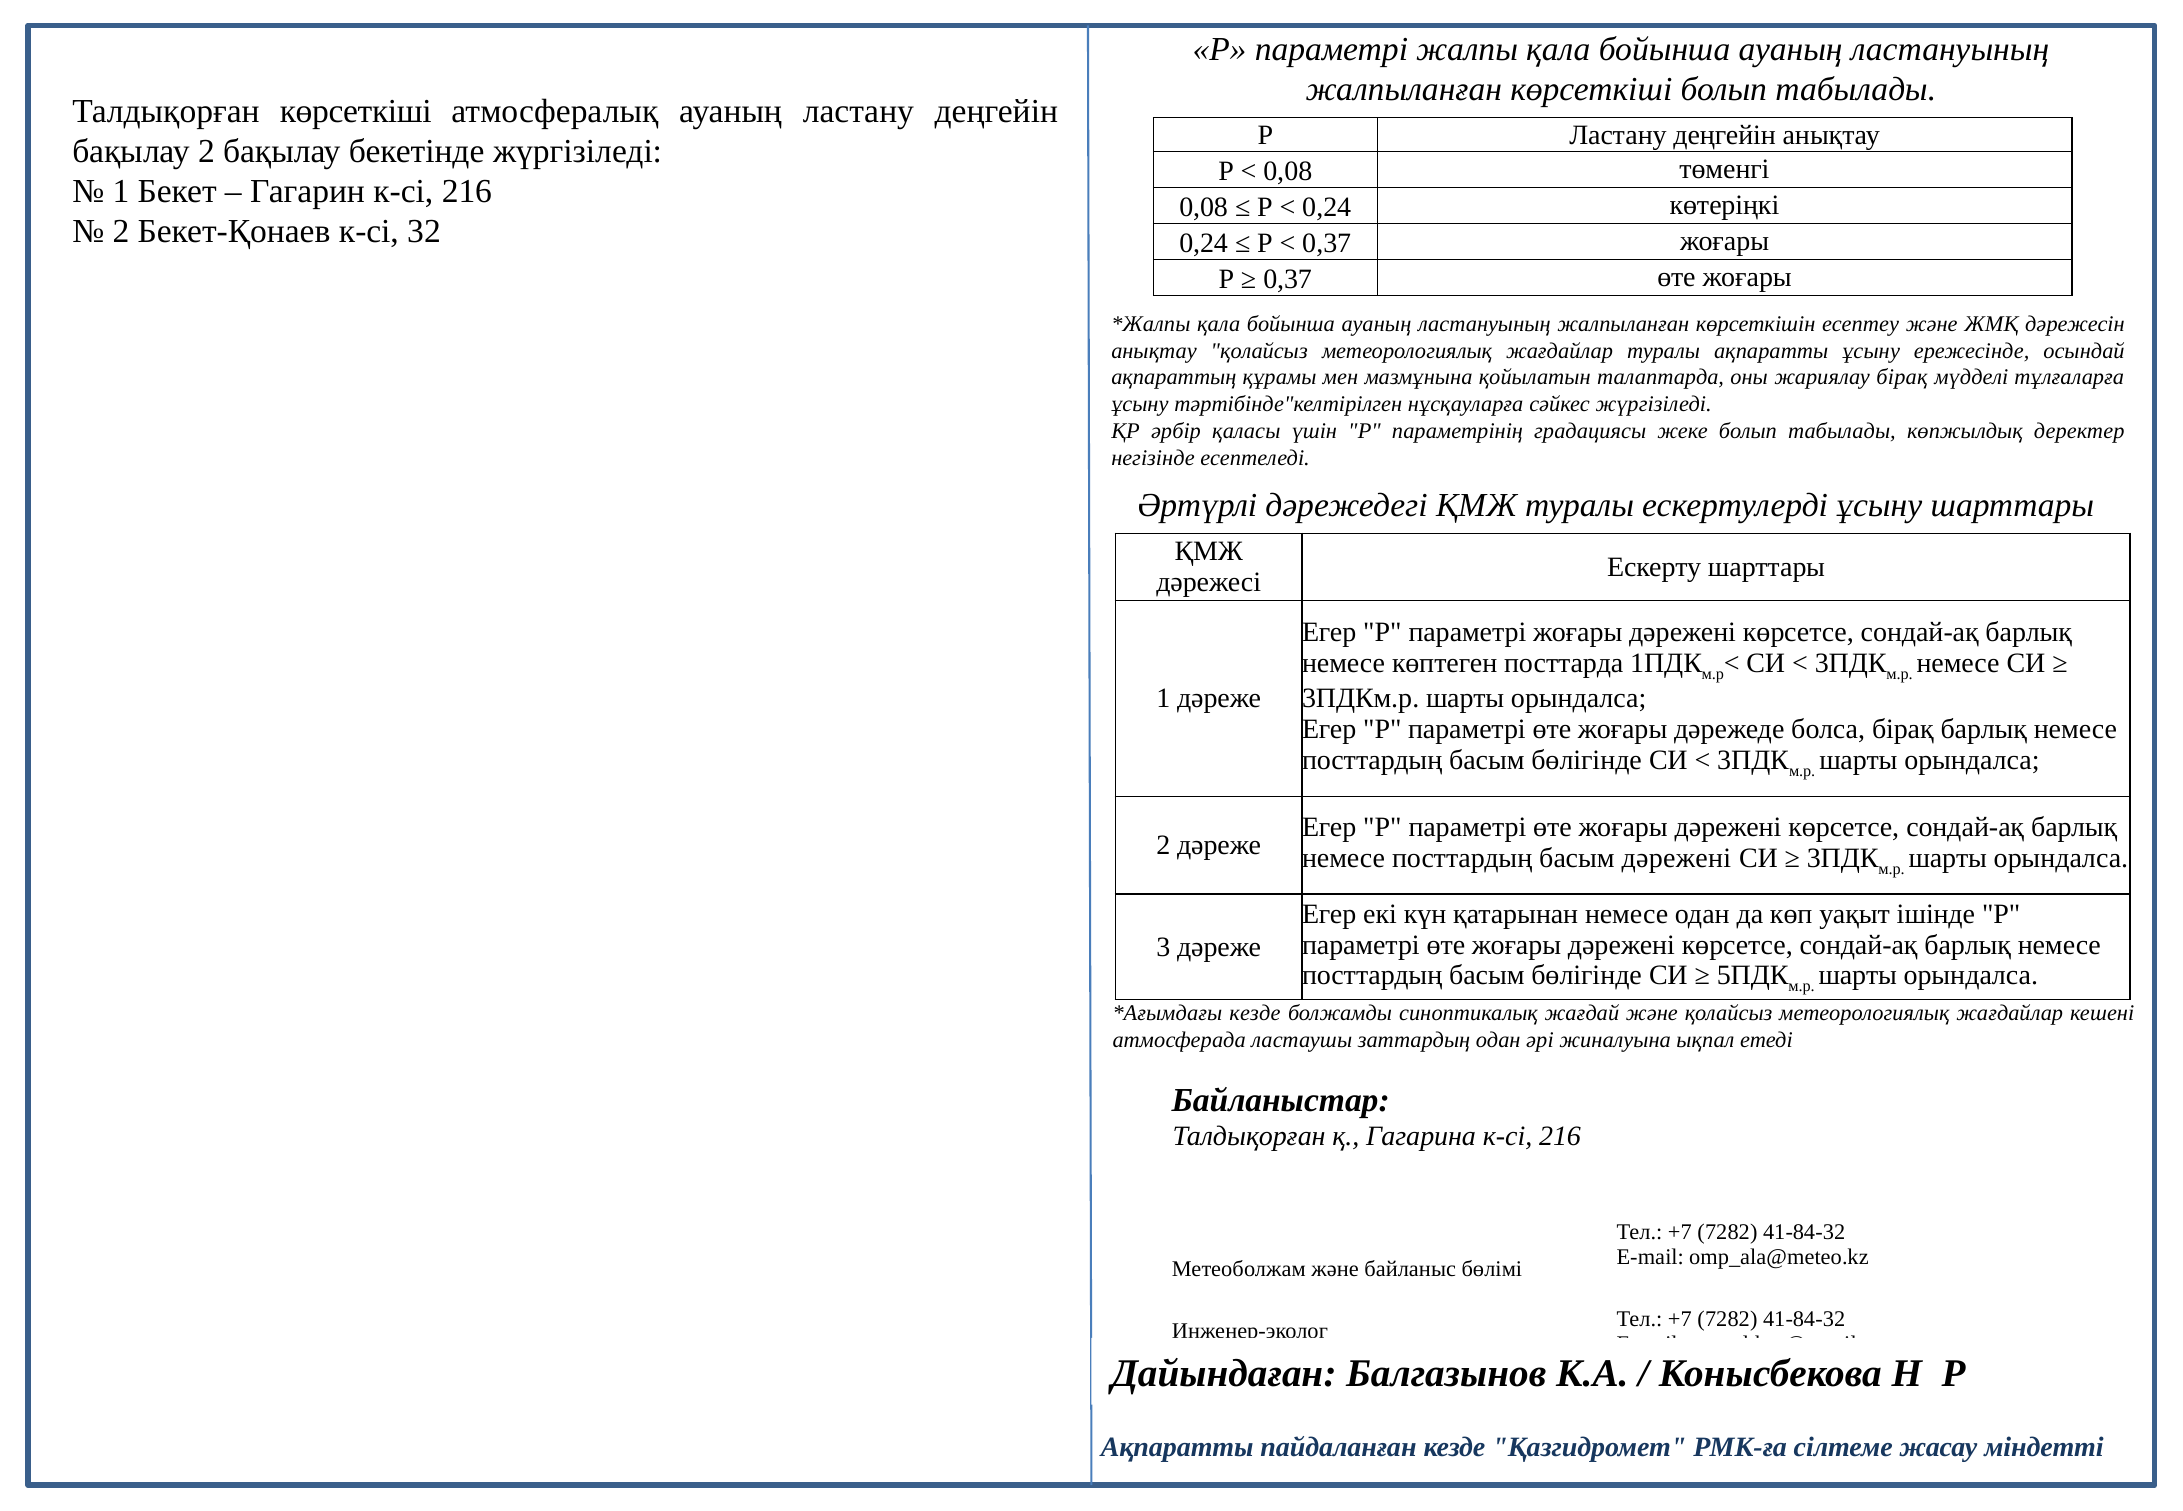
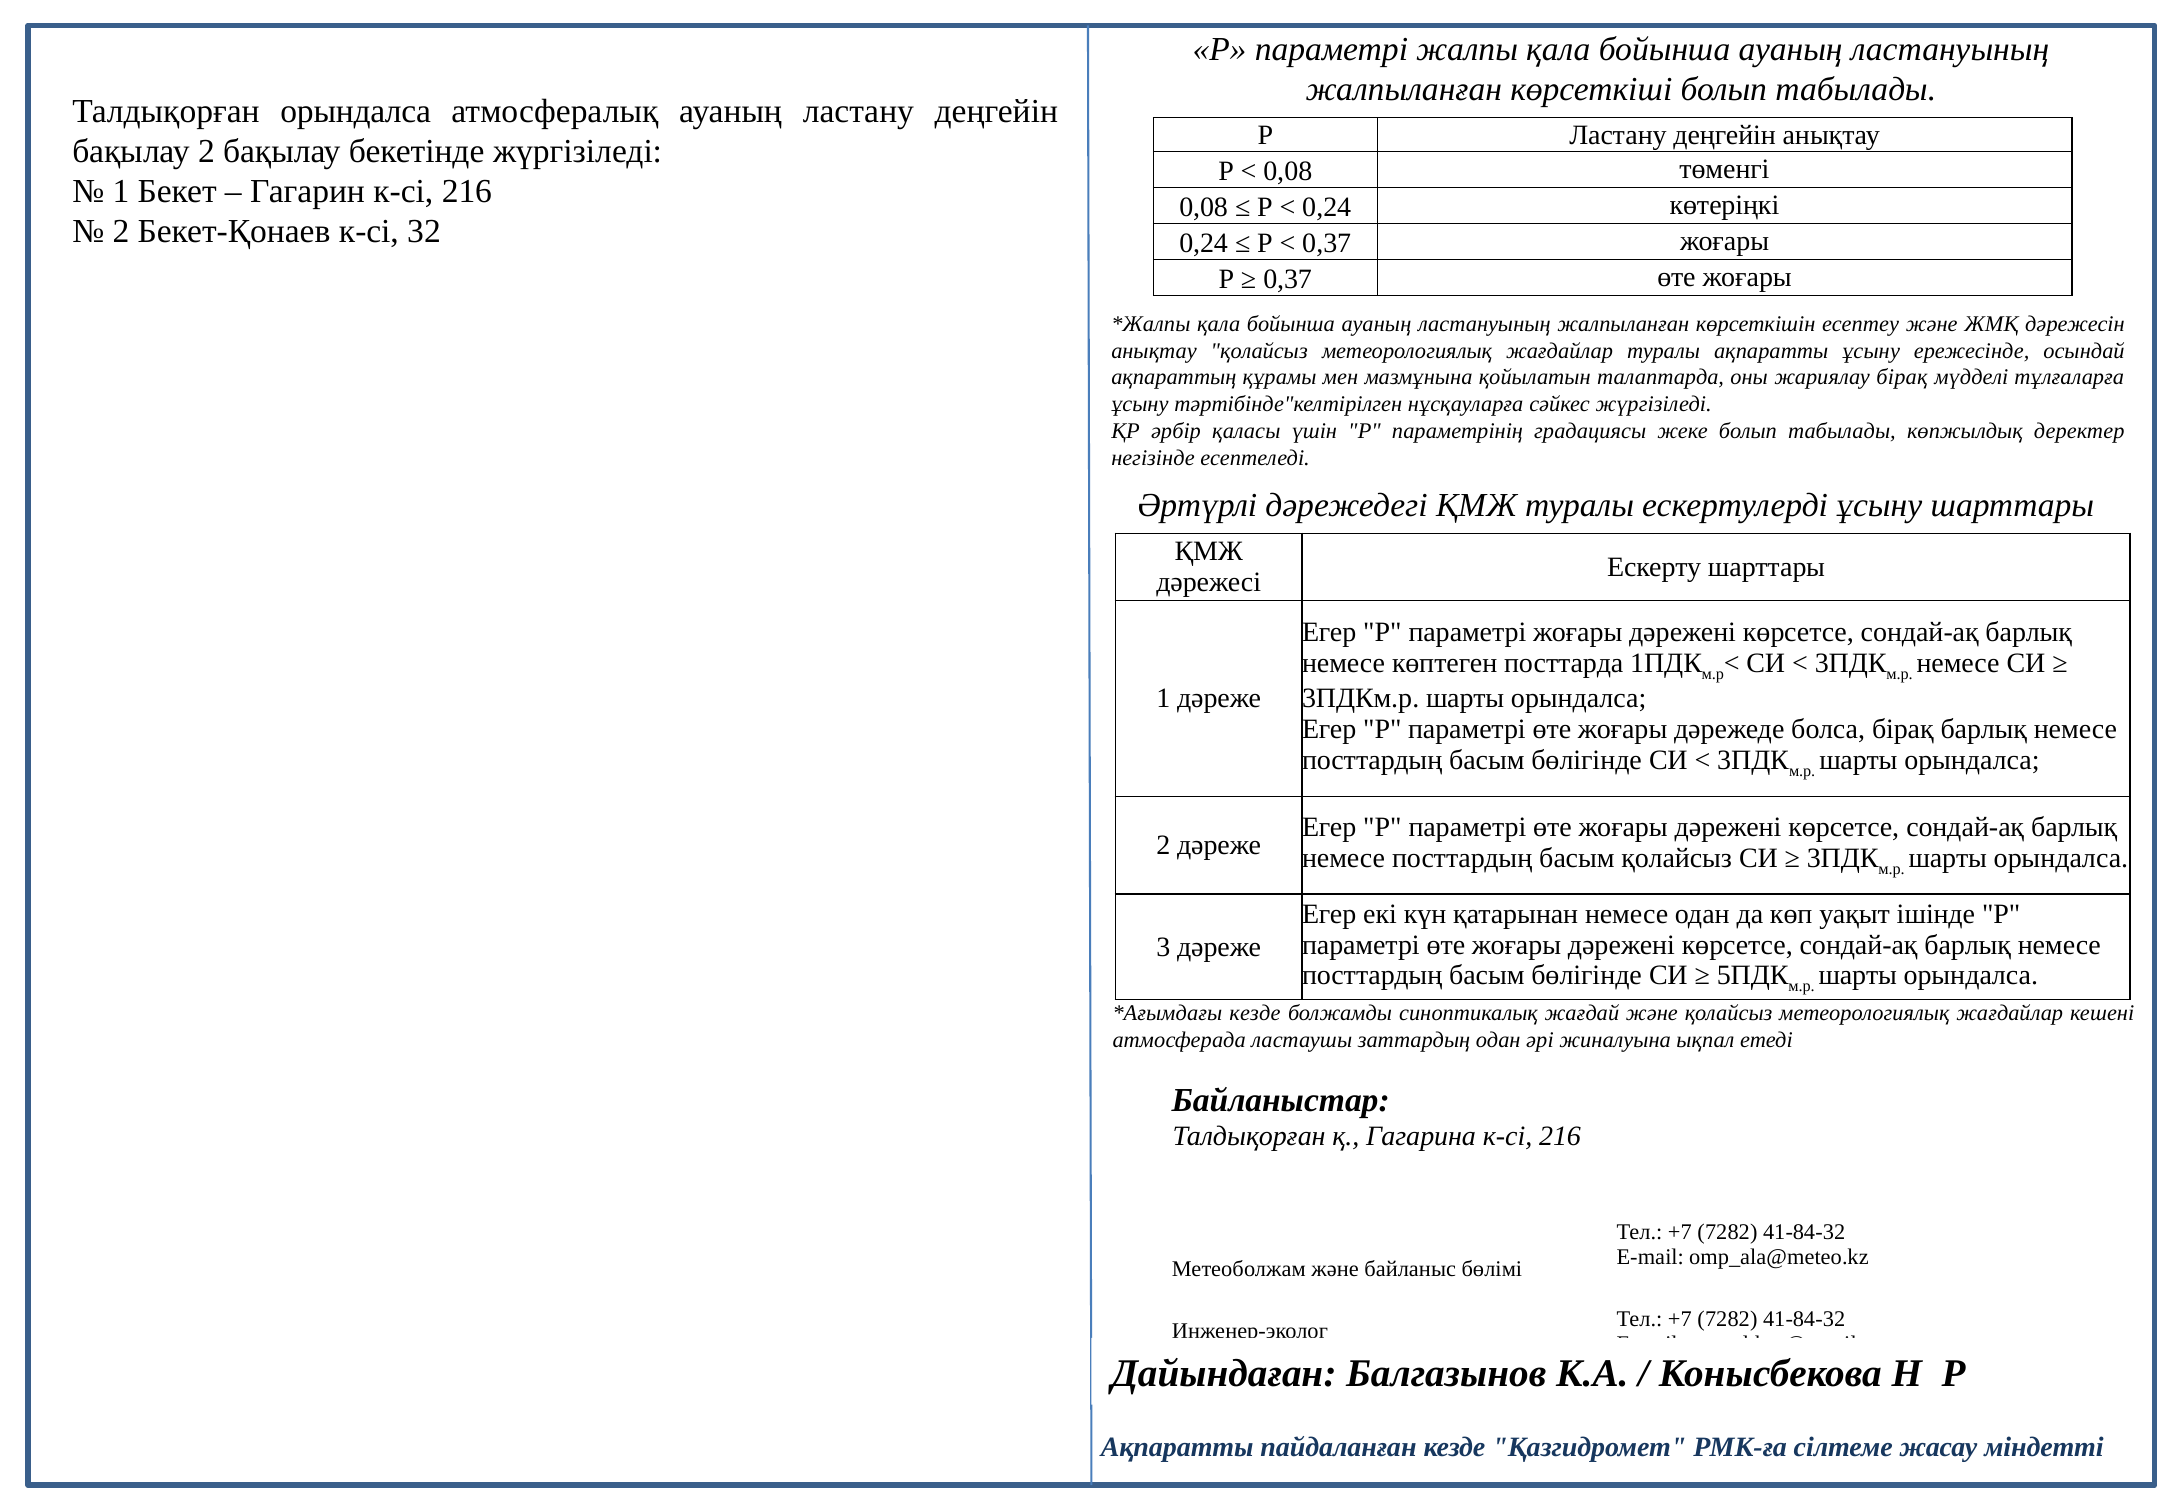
Талдықорған көрсеткіші: көрсеткіші -> орындалса (356, 111)
басым дәрежені: дәрежені -> қолайсыз (1677, 859)
